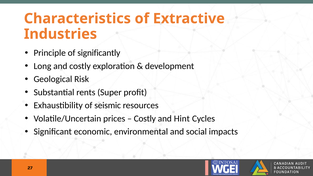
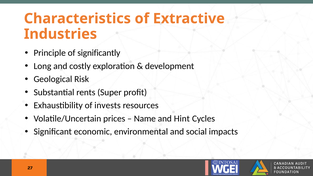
seismic: seismic -> invests (108, 105)
Costly: Costly -> Name (145, 119)
